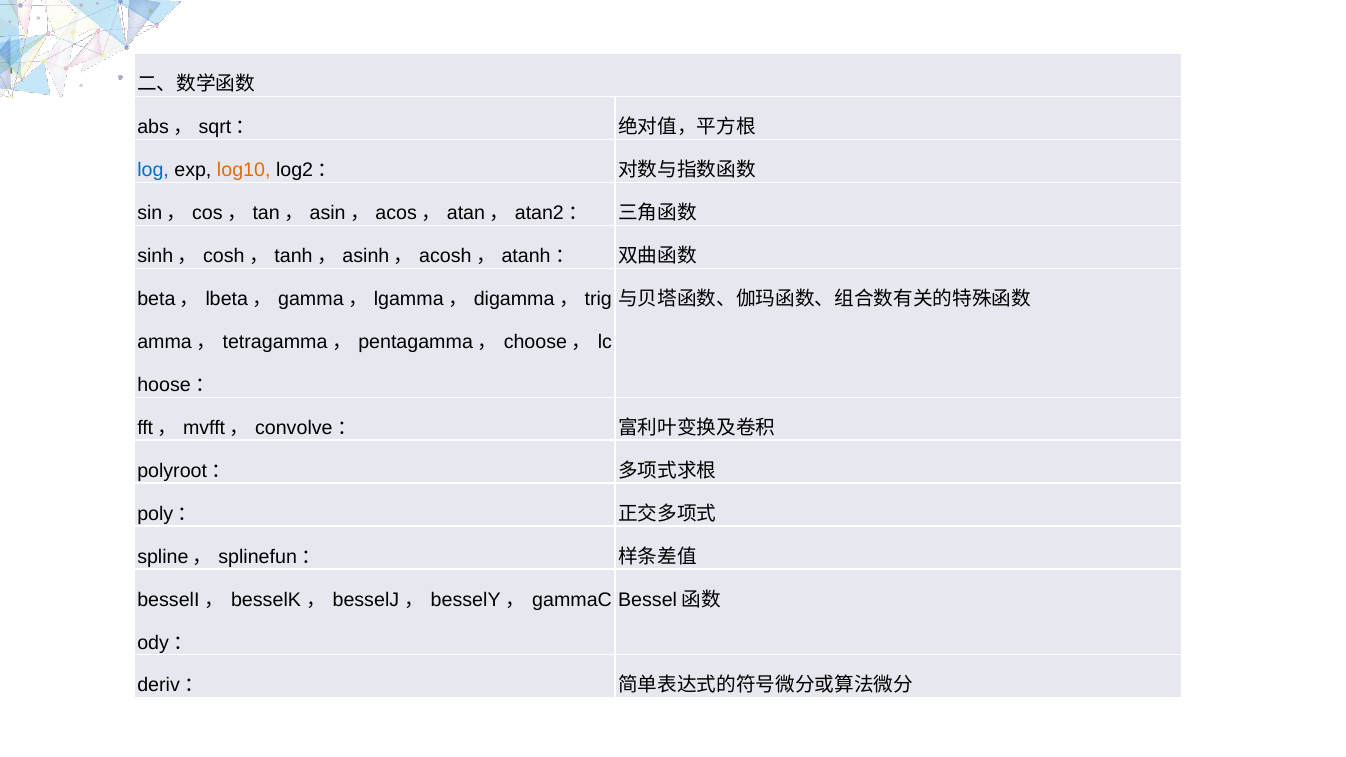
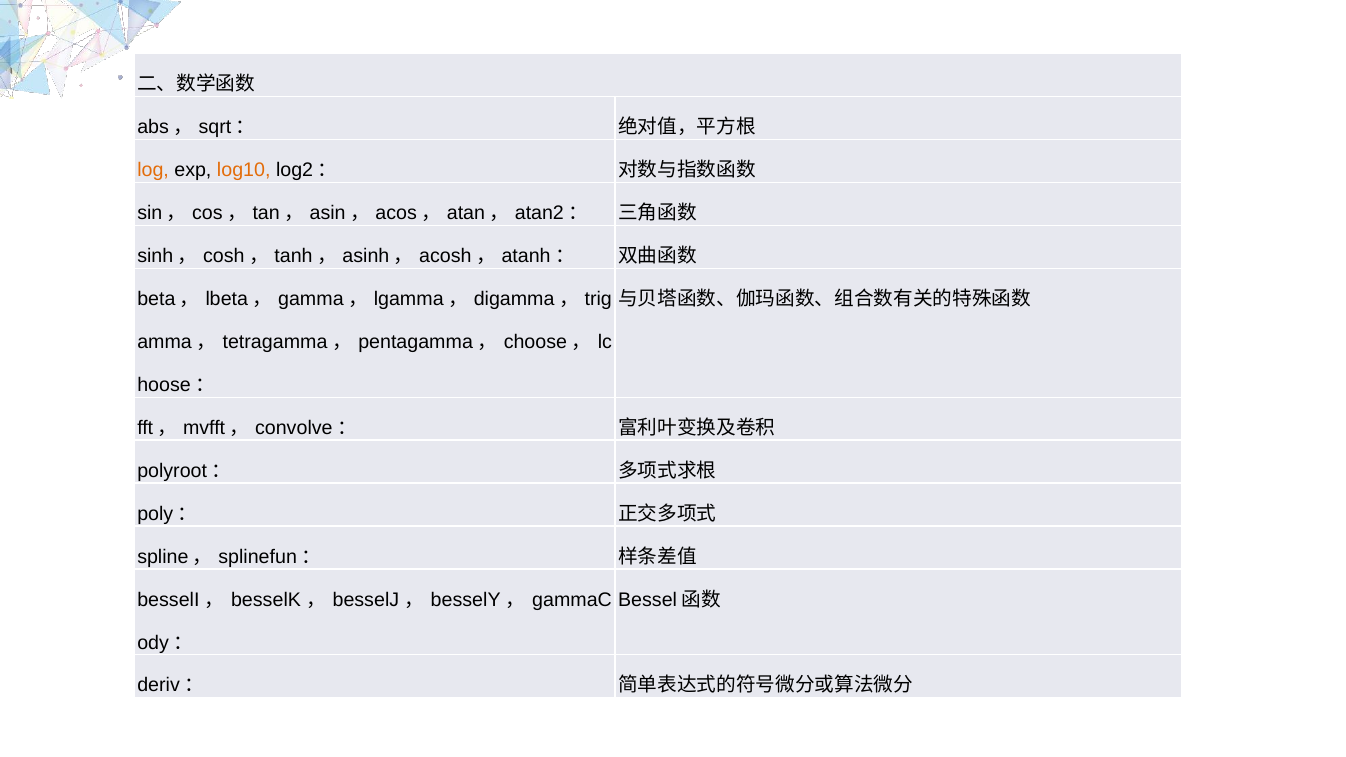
log colour: blue -> orange (153, 170)
